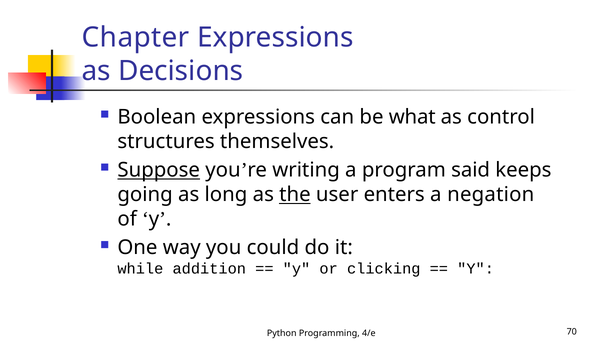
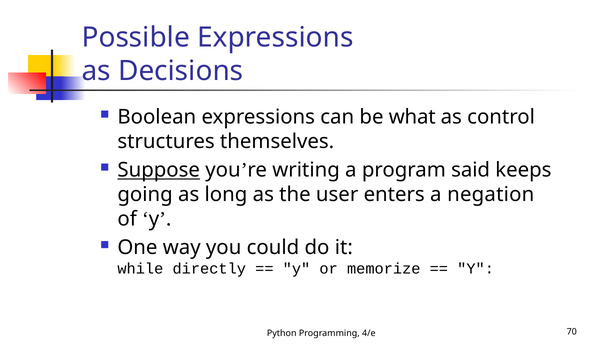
Chapter: Chapter -> Possible (136, 38)
the underline: present -> none (295, 195)
addition: addition -> directly (209, 269)
clicking: clicking -> memorize (384, 269)
